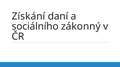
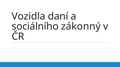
Získání: Získání -> Vozidla (29, 16)
